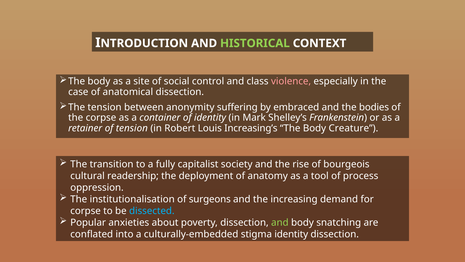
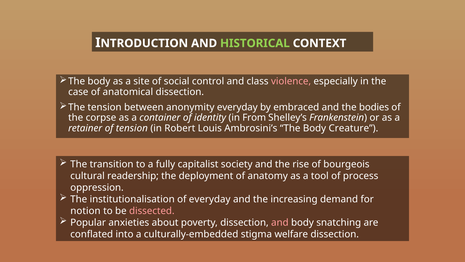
anonymity suffering: suffering -> everyday (237, 107)
Mark: Mark -> From (254, 118)
Increasing’s: Increasing’s -> Ambrosini’s (251, 128)
of surgeons: surgeons -> everyday (210, 199)
corpse: corpse -> notion (85, 211)
dissected colour: light blue -> pink (152, 211)
and colour: light green -> pink (280, 222)
stigma identity: identity -> welfare (291, 234)
